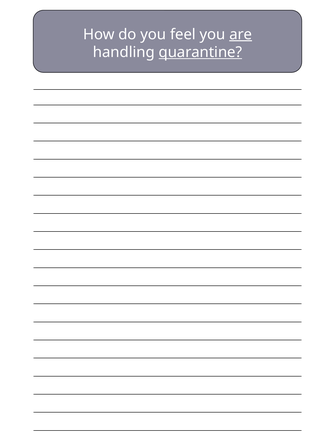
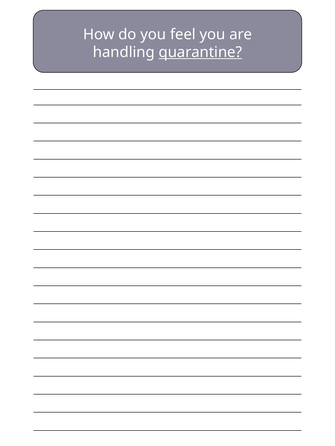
are underline: present -> none (241, 34)
